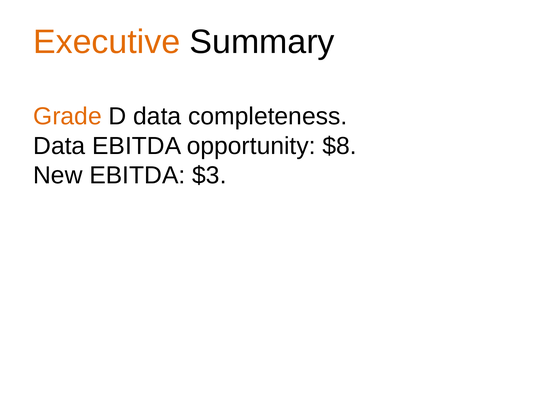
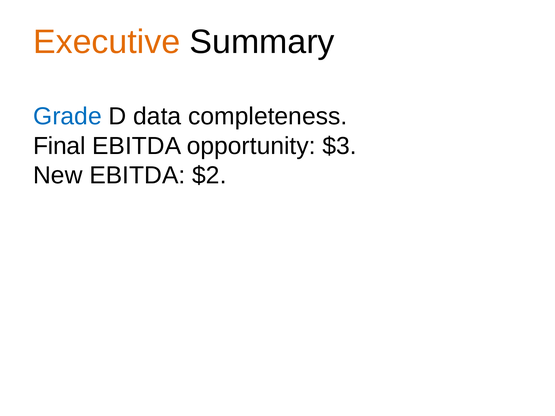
Grade colour: orange -> blue (67, 116)
Data: Data -> Final (59, 146)
$8: $8 -> $3 (340, 146)
$3: $3 -> $2 (209, 176)
